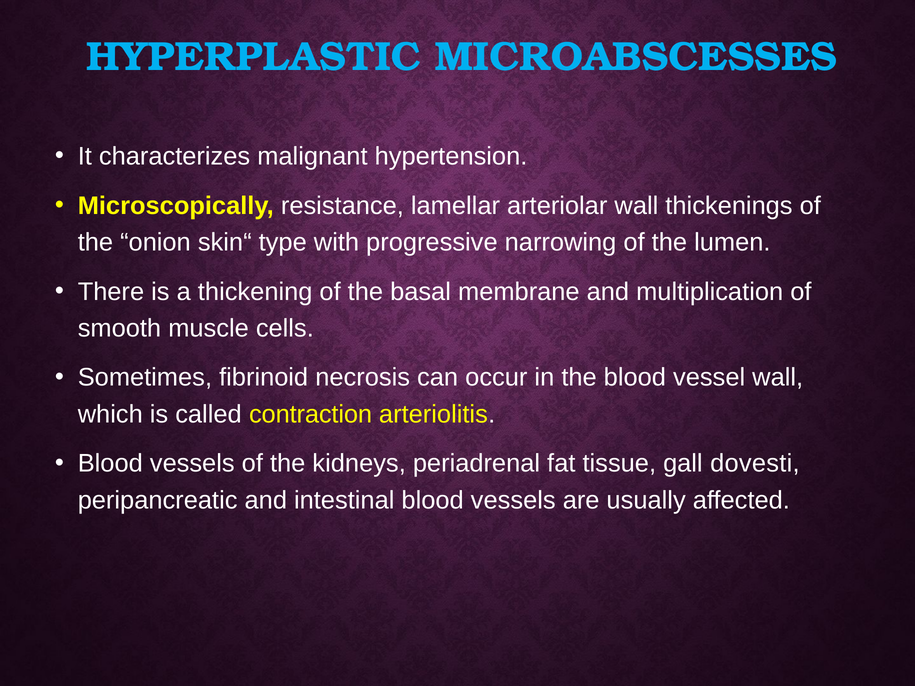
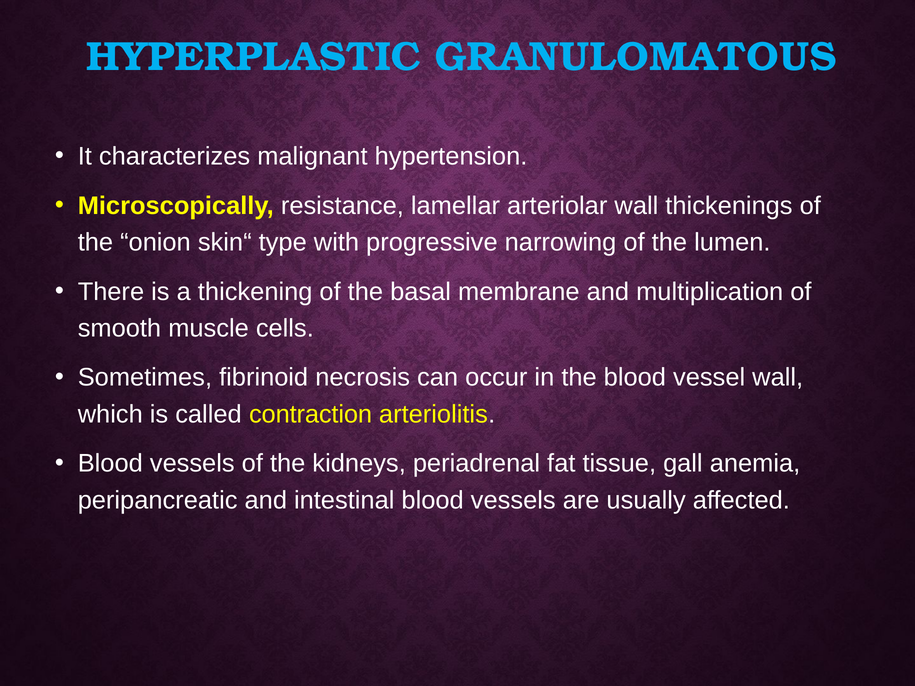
MICROABSCESSES: MICROABSCESSES -> GRANULOMATOUS (636, 57)
dovesti: dovesti -> anemia (755, 464)
